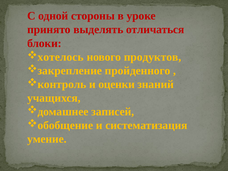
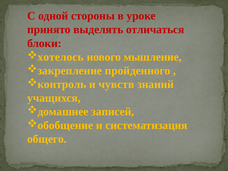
продуктов: продуктов -> мышление (153, 57)
оценки: оценки -> чувств (116, 84)
умение: умение -> общего (47, 139)
